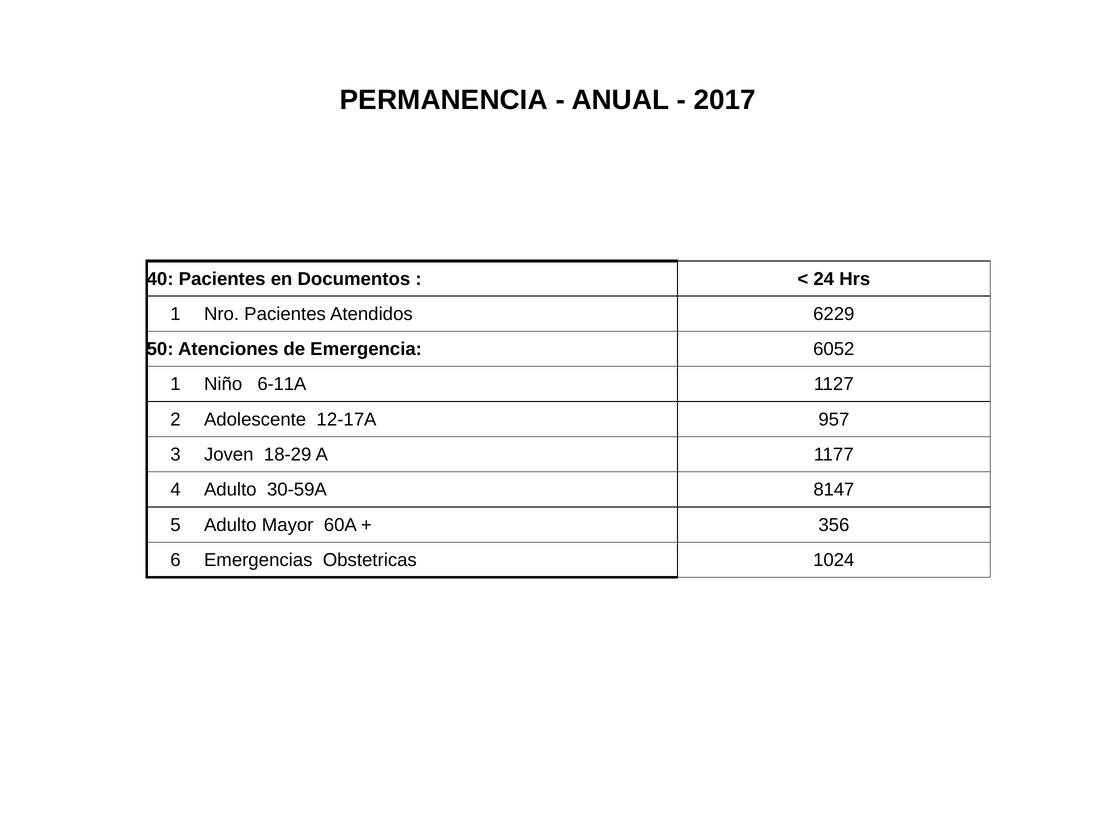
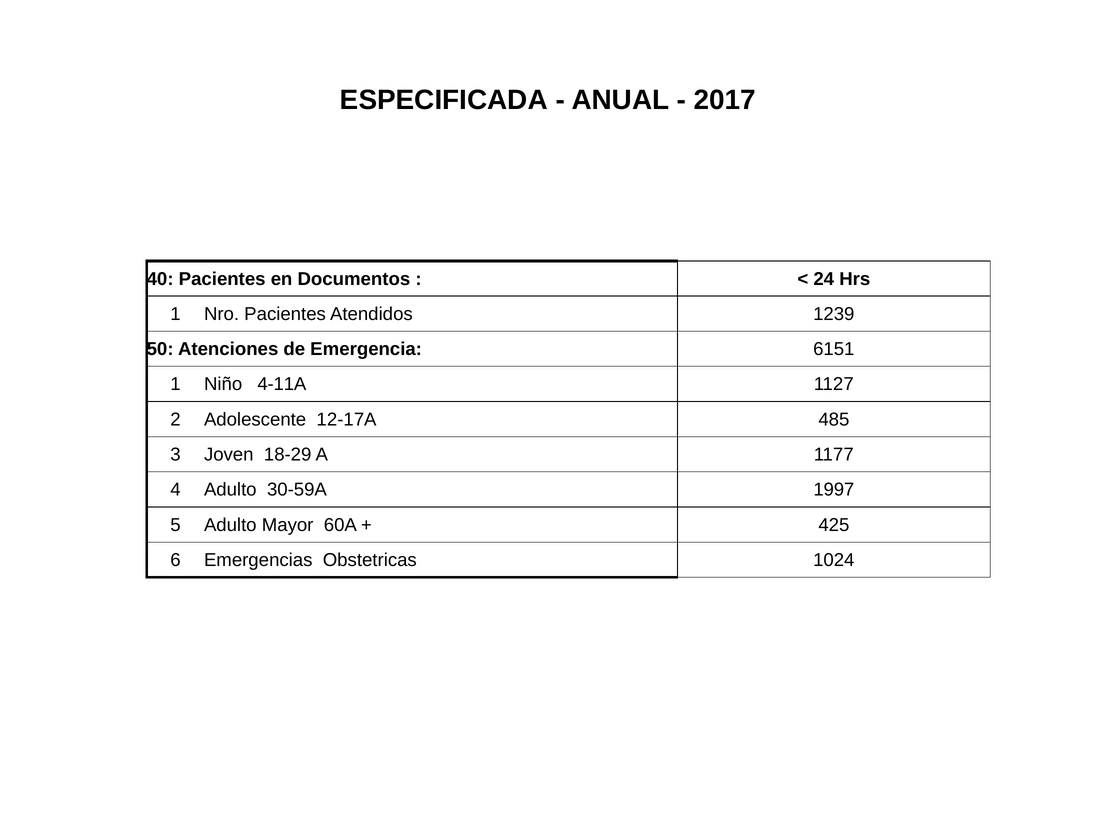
PERMANENCIA: PERMANENCIA -> ESPECIFICADA (444, 100)
6229: 6229 -> 1239 (834, 314)
6052: 6052 -> 6151 (834, 349)
6-11A: 6-11A -> 4-11A (282, 384)
957: 957 -> 485 (834, 419)
8147: 8147 -> 1997 (834, 489)
356: 356 -> 425 (834, 525)
